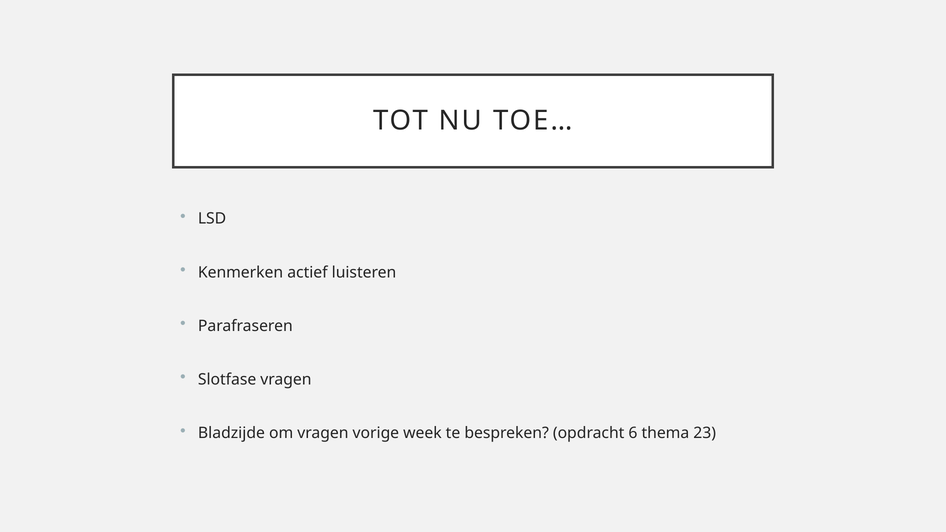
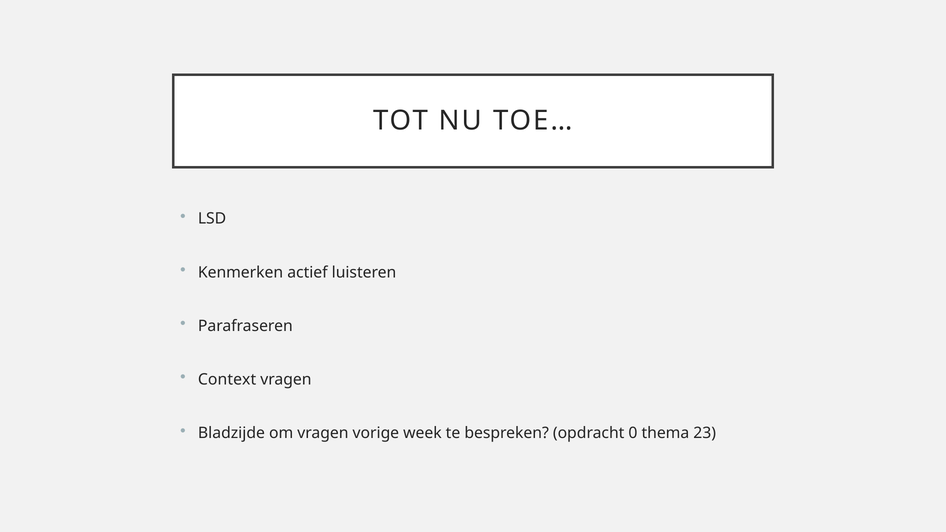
Slotfase: Slotfase -> Context (227, 380)
6: 6 -> 0 (633, 433)
